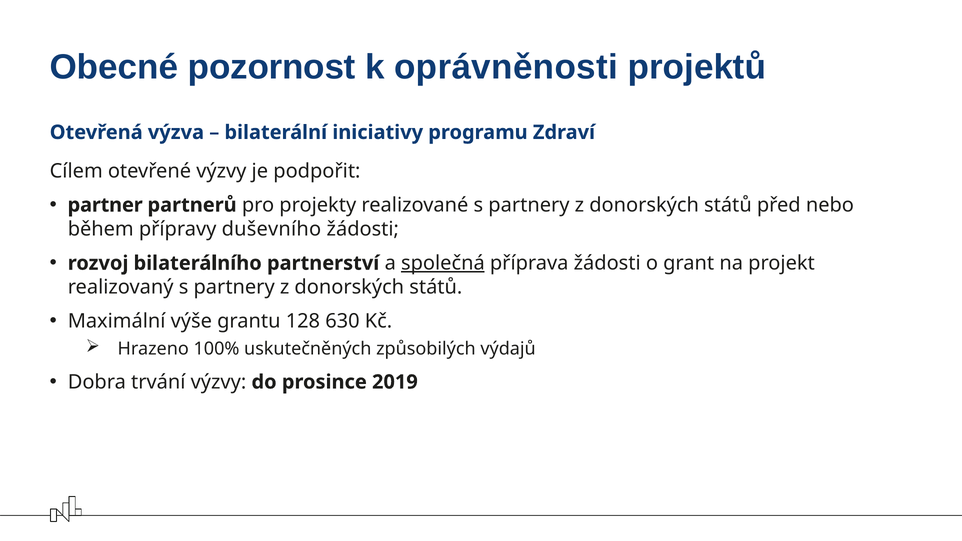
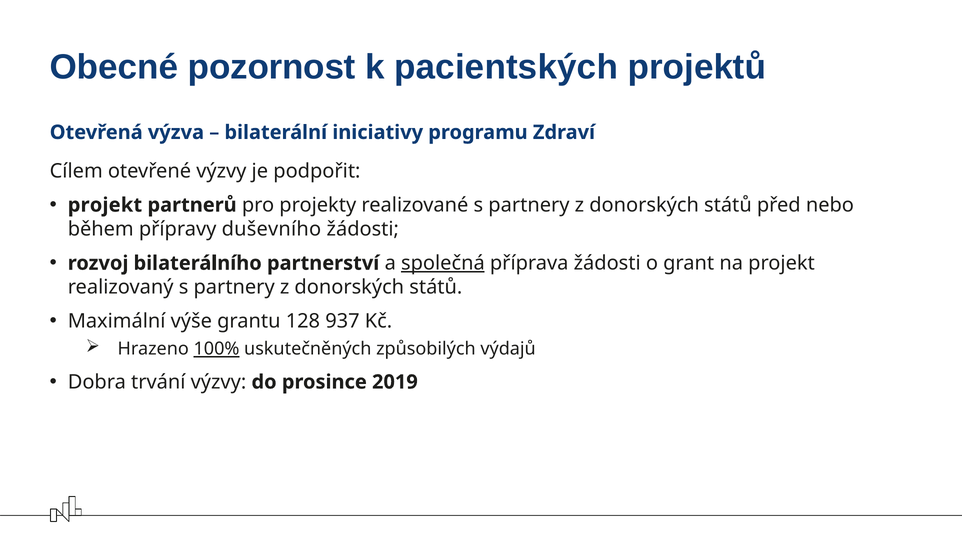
oprávněnosti: oprávněnosti -> pacientských (506, 67)
partner: partner -> projekt (105, 205)
630: 630 -> 937 (342, 321)
100% underline: none -> present (216, 349)
